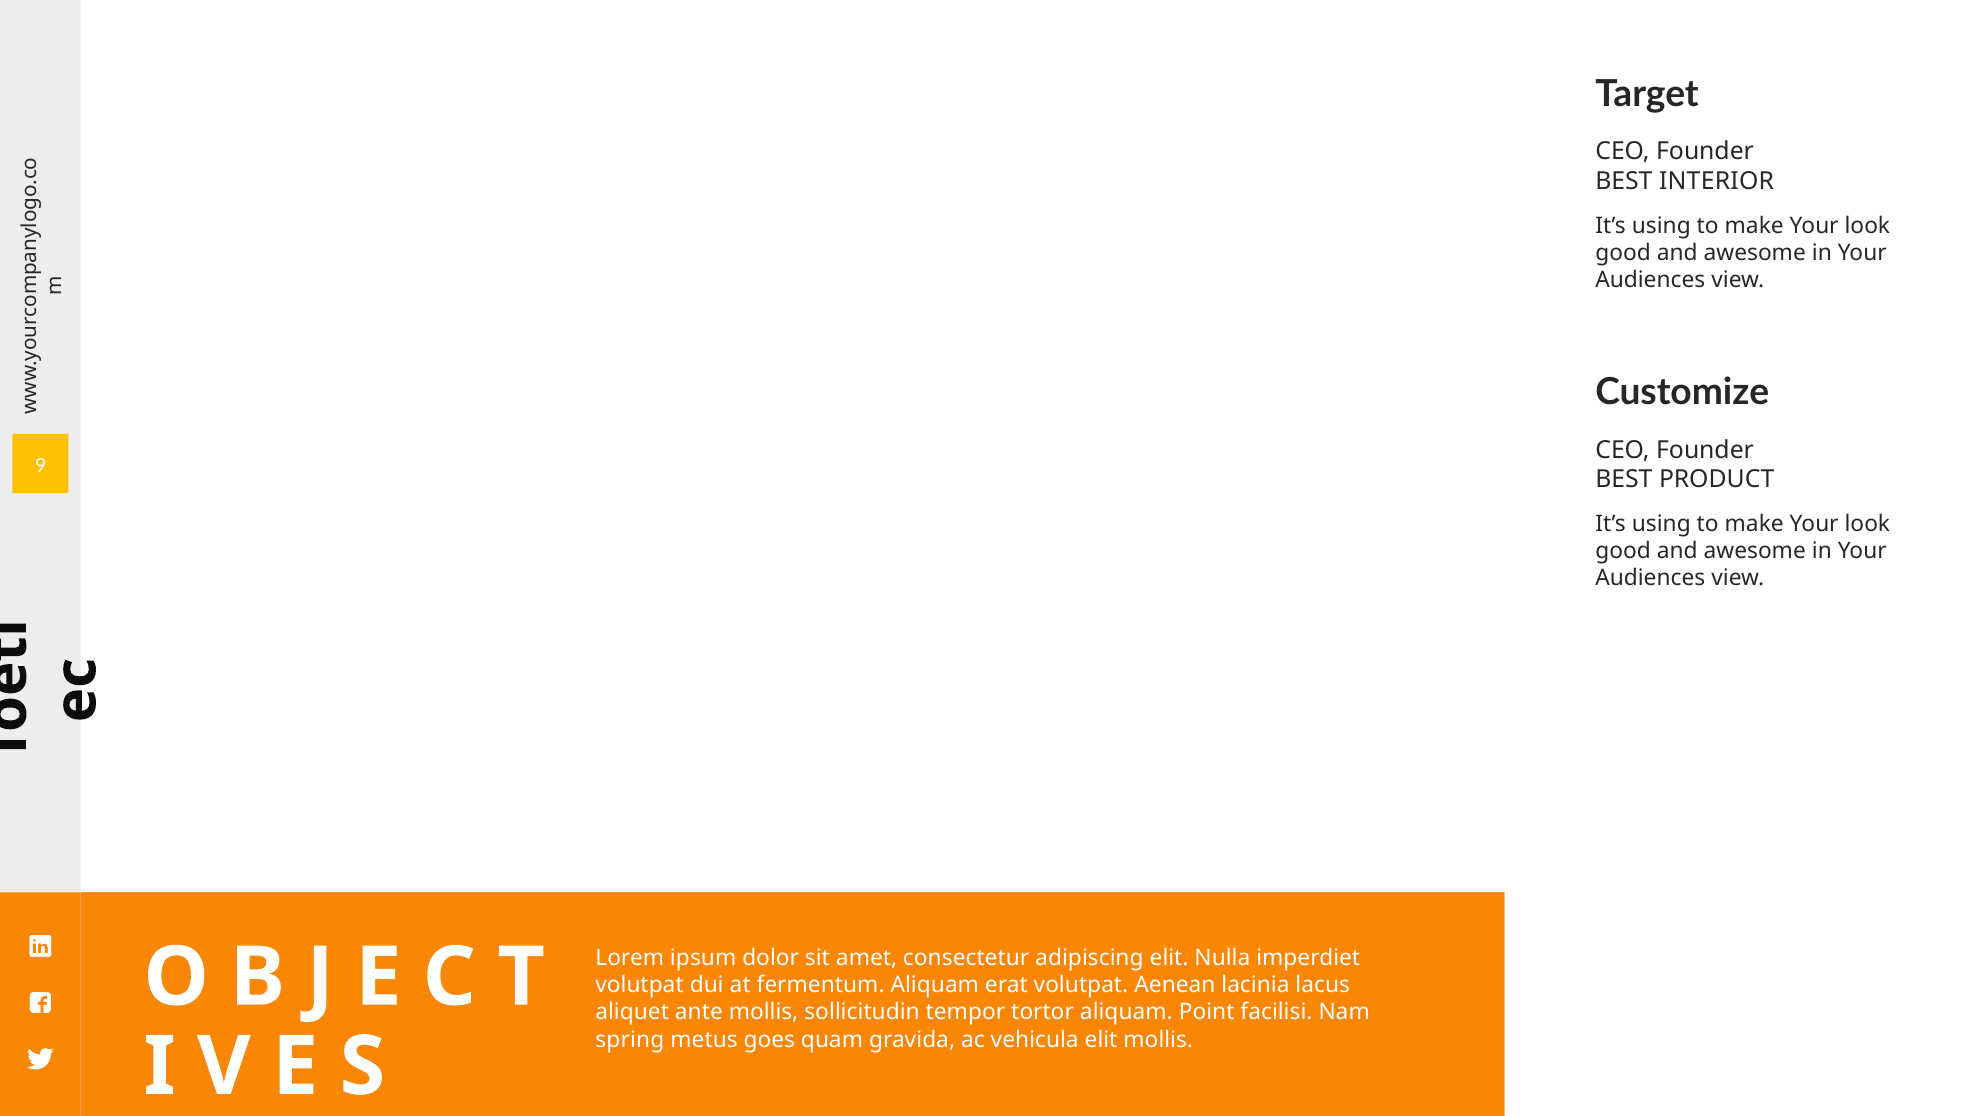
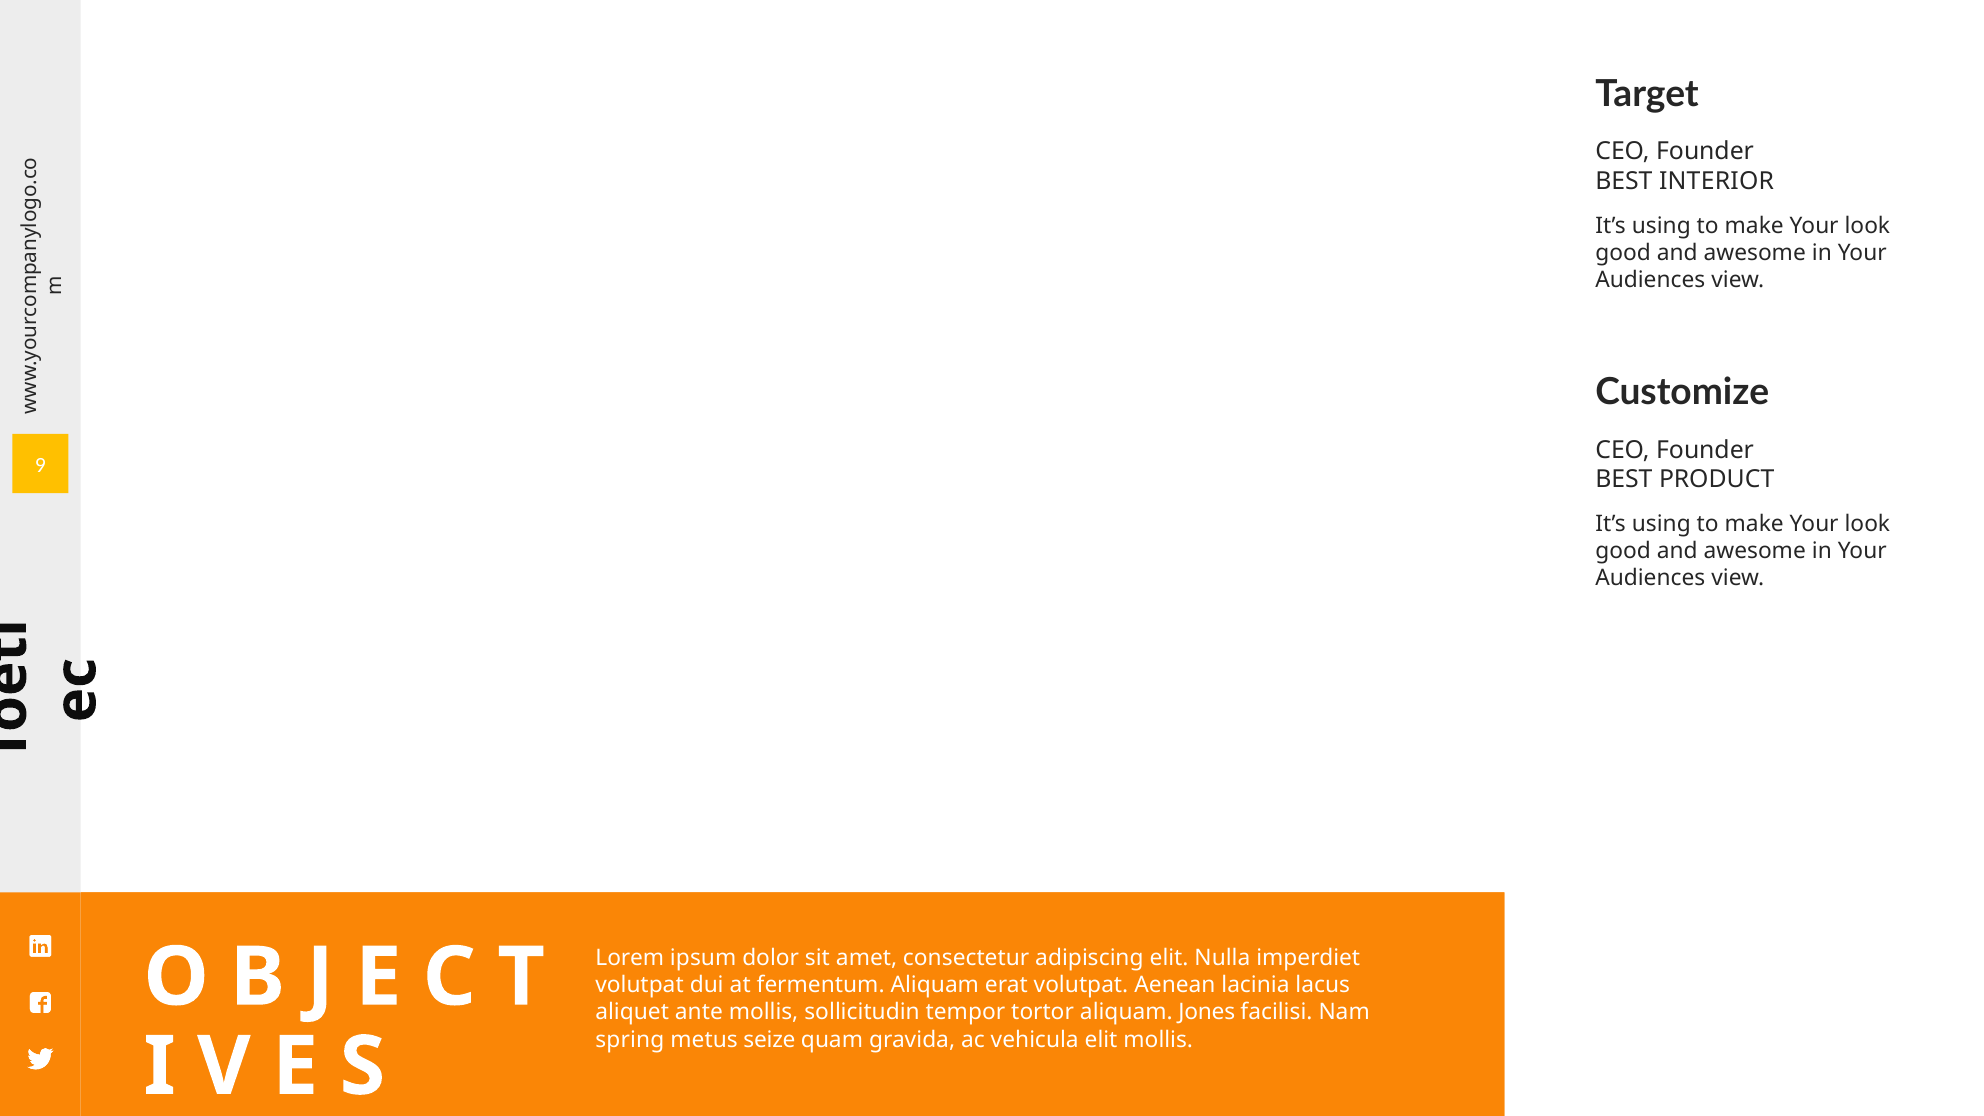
Point: Point -> Jones (1207, 1012)
goes: goes -> seize (769, 1040)
